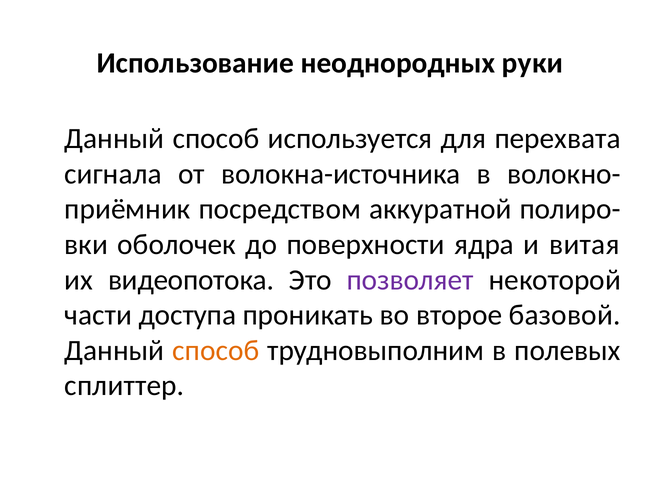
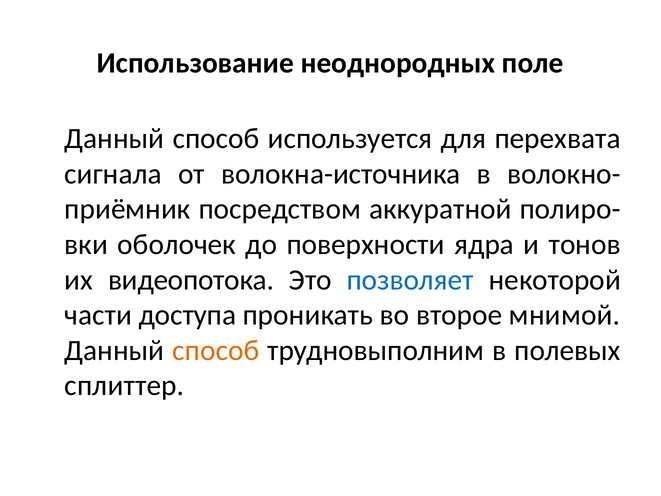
руки: руки -> поле (533, 63)
витая: витая -> тонов (585, 244)
позволяет colour: purple -> blue (410, 280)
базовой: базовой -> мнимой (565, 315)
